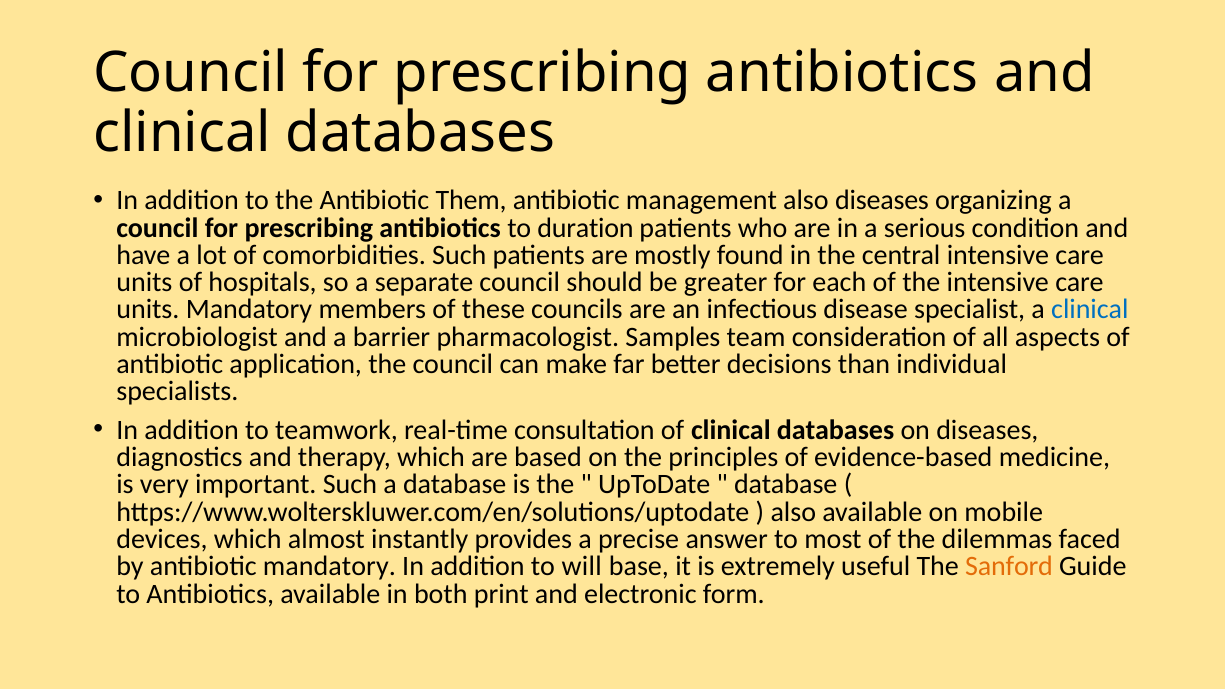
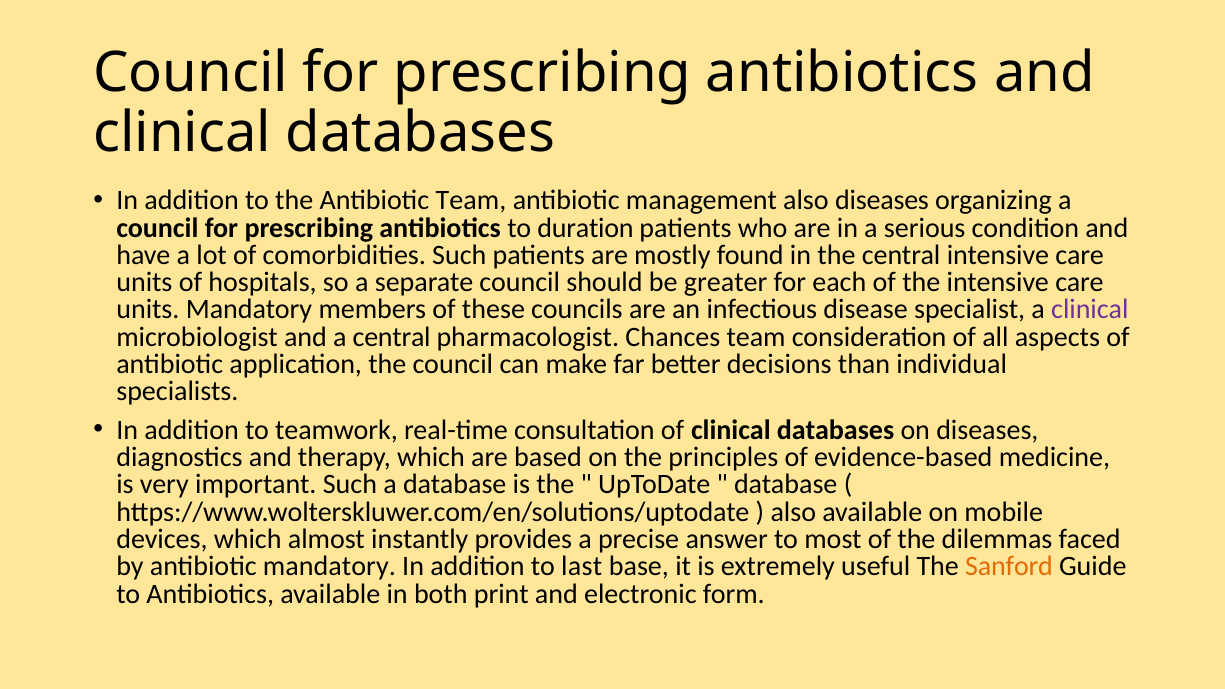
Antibiotic Them: Them -> Team (471, 201)
clinical colour: blue -> purple (1090, 310)
a barrier: barrier -> central (392, 337)
Samples: Samples -> Chances (673, 337)
will: will -> last (582, 567)
